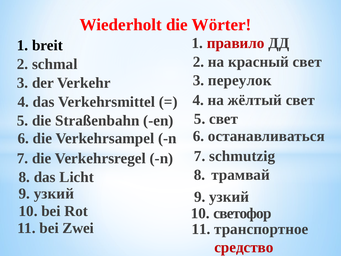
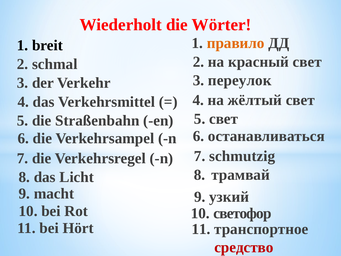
правило colour: red -> orange (236, 43)
узкий: узкий -> macht (54, 193)
Zwei: Zwei -> Hört (78, 228)
